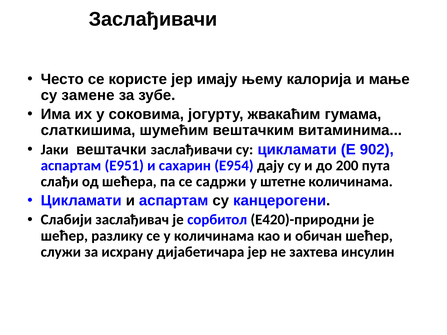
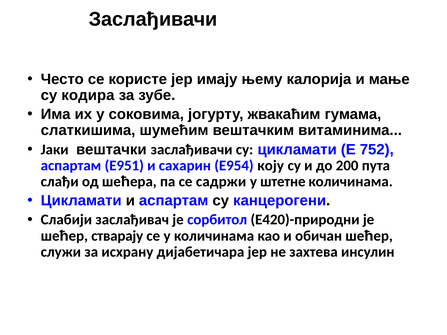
замене: замене -> кодира (88, 95)
902: 902 -> 752 (377, 150)
дају: дају -> коју (271, 166)
разлику: разлику -> стварају (117, 236)
